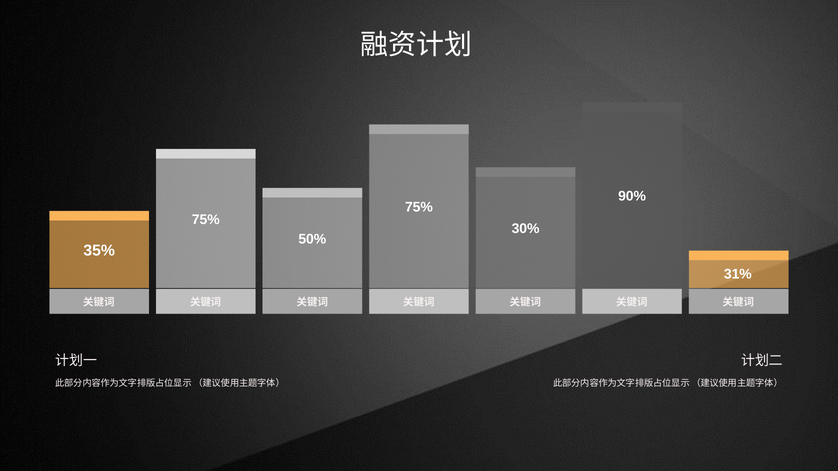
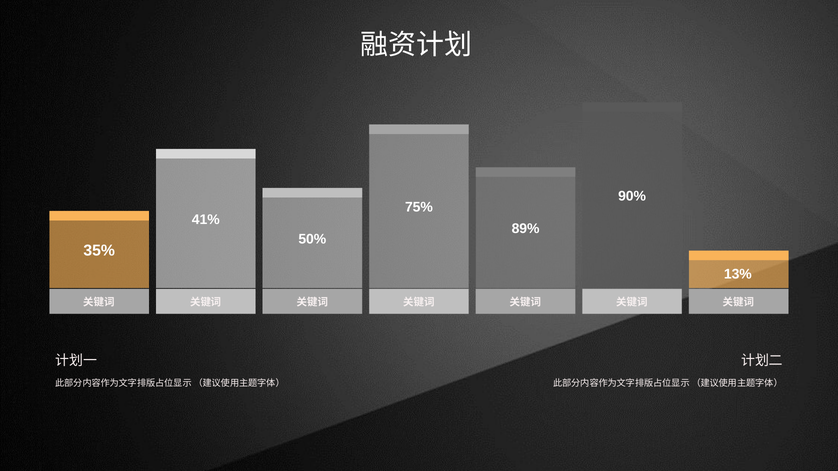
75%: 75% -> 41% (206, 220)
30%: 30% -> 89% (526, 229)
31%: 31% -> 13% (738, 275)
